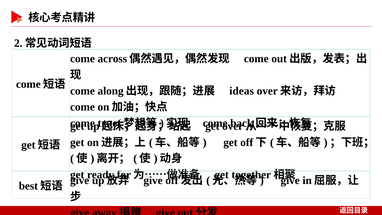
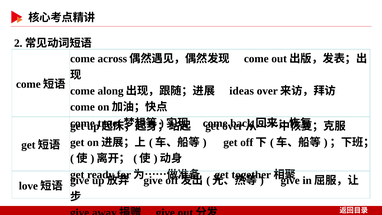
best: best -> love (28, 186)
